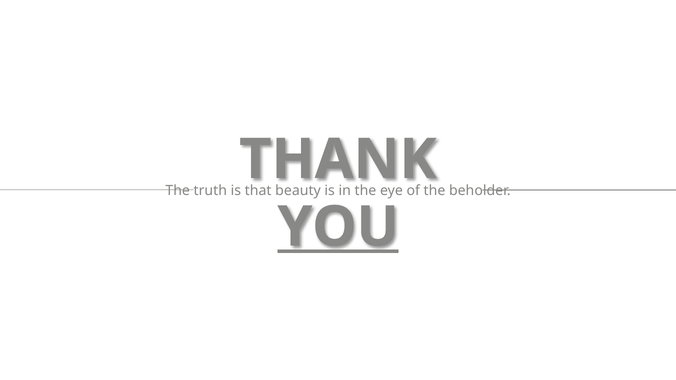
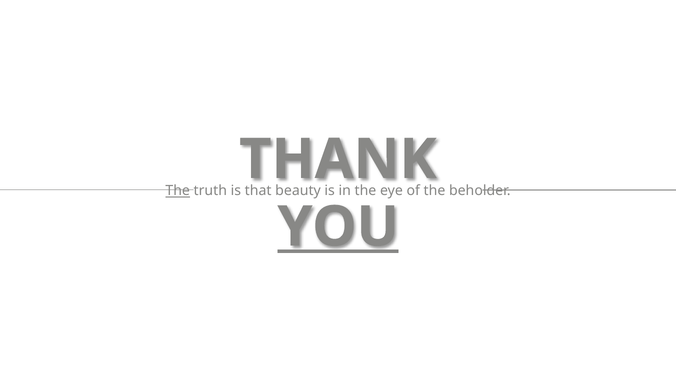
The underline: none -> present (178, 191)
